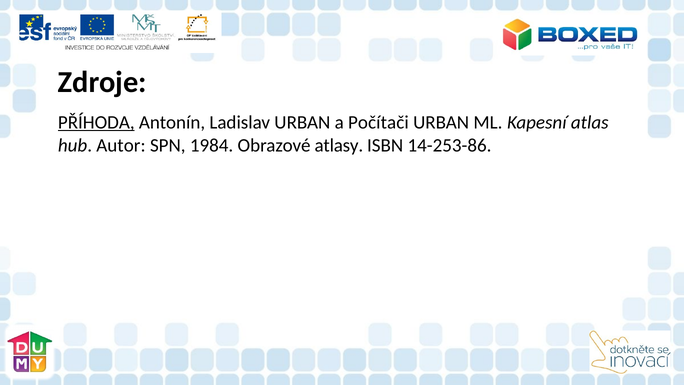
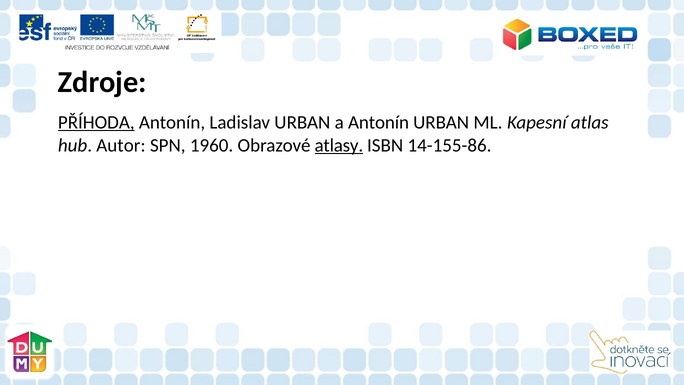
a Počítači: Počítači -> Antonín (379, 122)
1984: 1984 -> 1960 (212, 145)
atlasy underline: none -> present (339, 145)
14-253-86: 14-253-86 -> 14-155-86 (449, 145)
